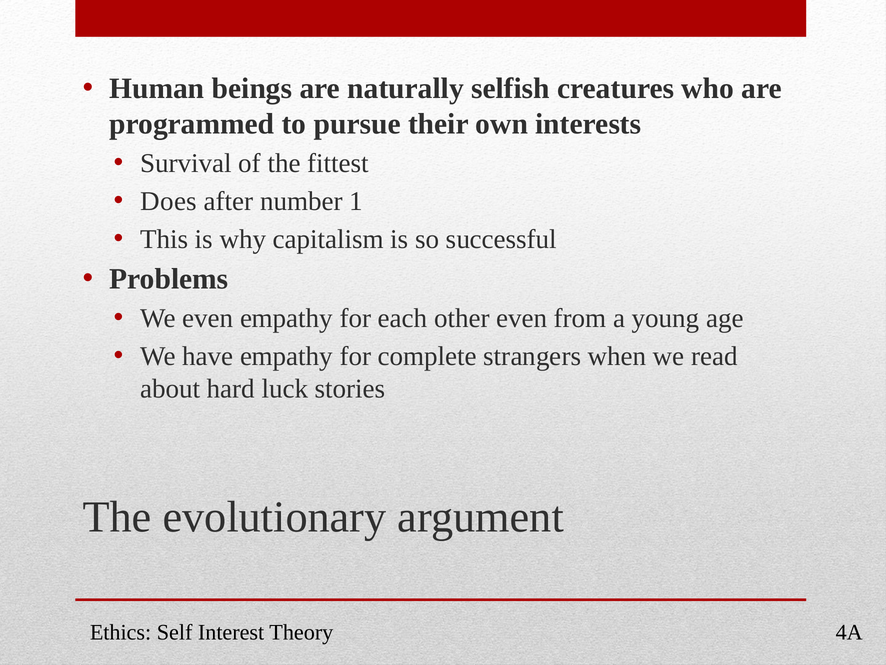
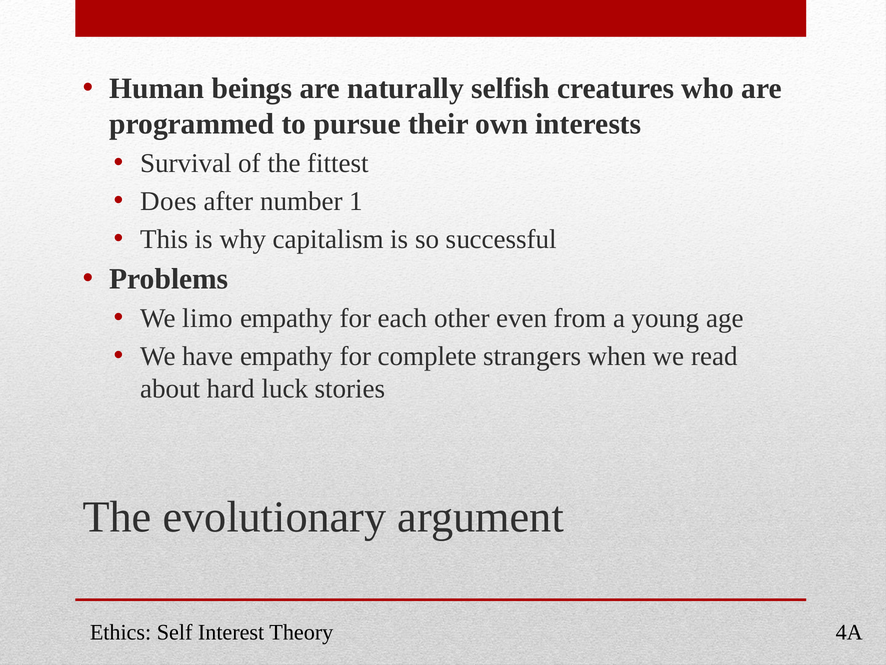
We even: even -> limo (208, 318)
